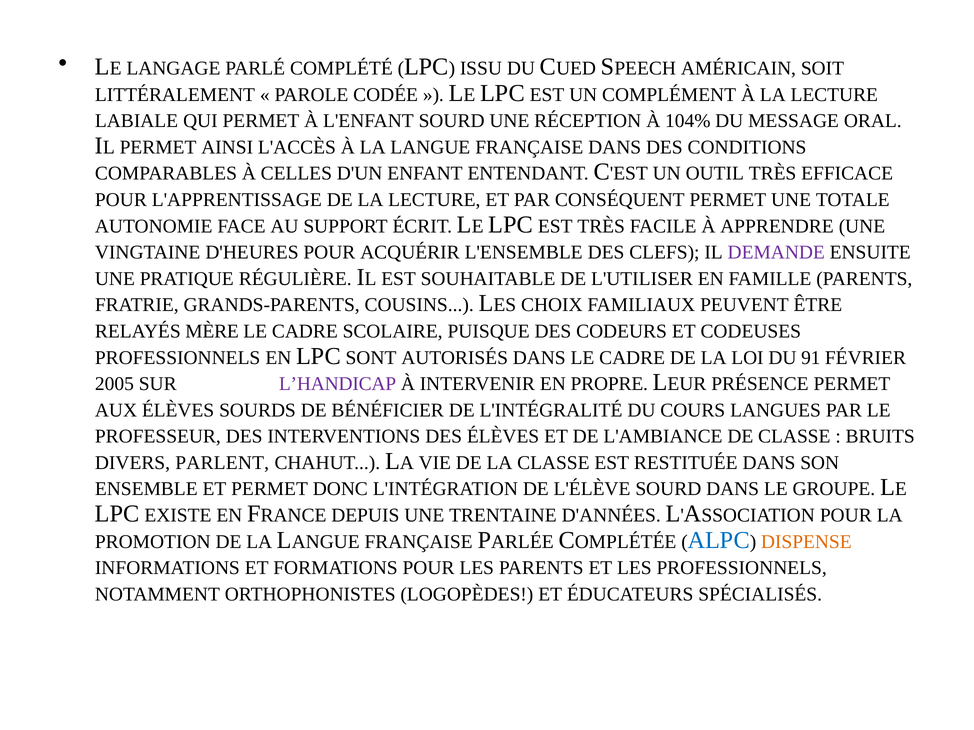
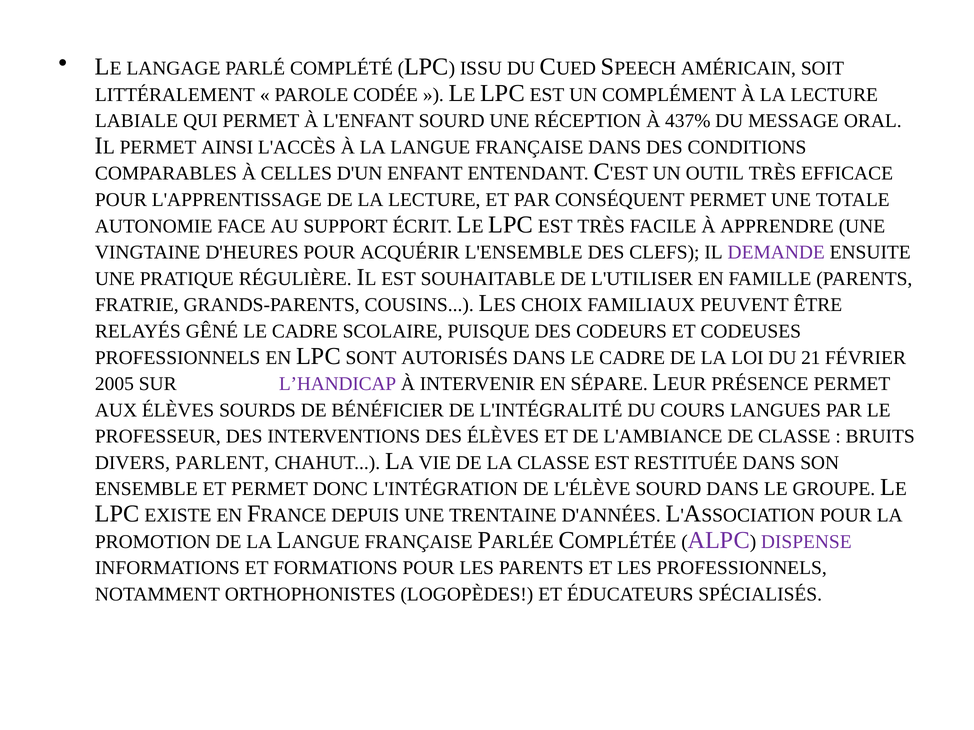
104%: 104% -> 437% (688, 121)
MÈRE: MÈRE -> GÊNÉ (212, 332)
91: 91 -> 21 (811, 358)
PROPRE: PROPRE -> SÉPARE (609, 384)
ALPC colour: blue -> purple (719, 540)
DISPENSE colour: orange -> purple (806, 542)
